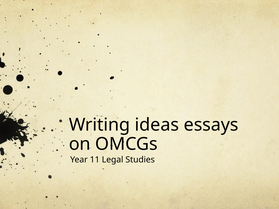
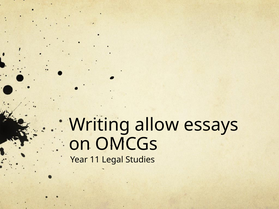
ideas: ideas -> allow (157, 125)
